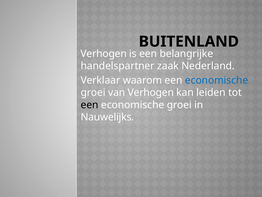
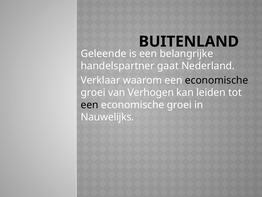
Verhogen: Verhogen -> Geleende (104, 53)
zaak: zaak -> gaat (168, 66)
economische colour: blue -> black (217, 80)
